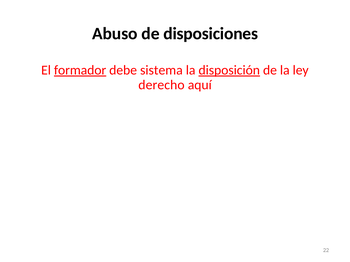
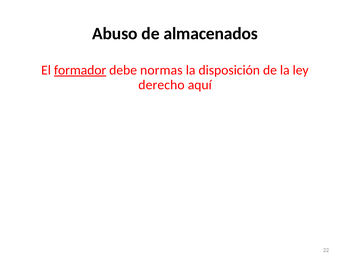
disposiciones: disposiciones -> almacenados (211, 34)
sistema: sistema -> normas (161, 70)
disposición underline: present -> none (229, 70)
